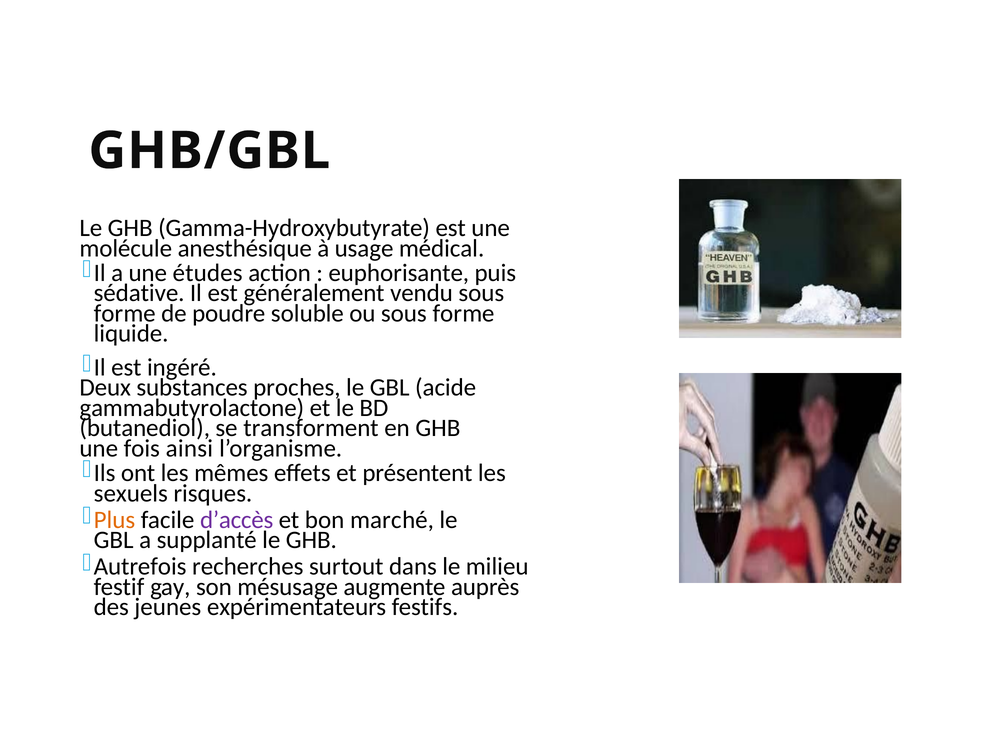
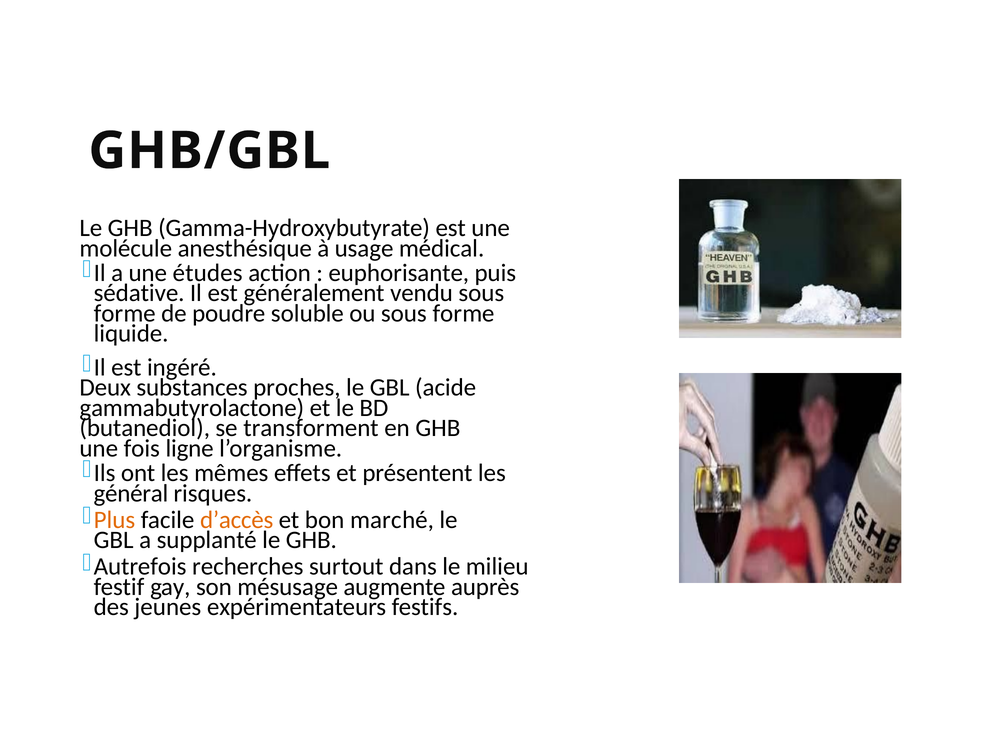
ainsi: ainsi -> ligne (190, 448)
sexuels: sexuels -> général (131, 493)
d’accès colour: purple -> orange (237, 519)
